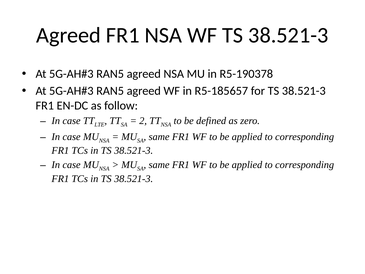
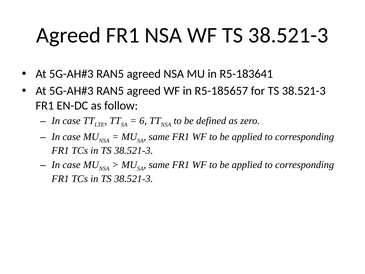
R5-190378: R5-190378 -> R5-183641 (246, 74)
2: 2 -> 6 (143, 121)
